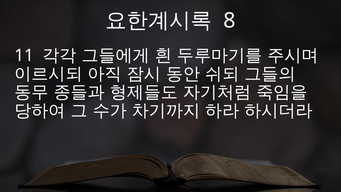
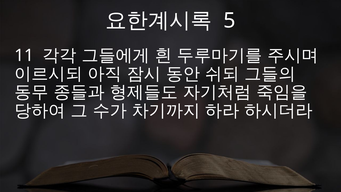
8: 8 -> 5 (230, 21)
